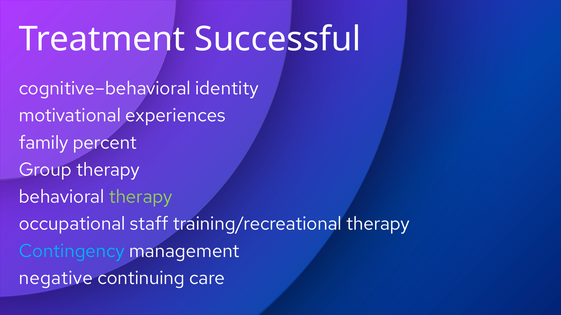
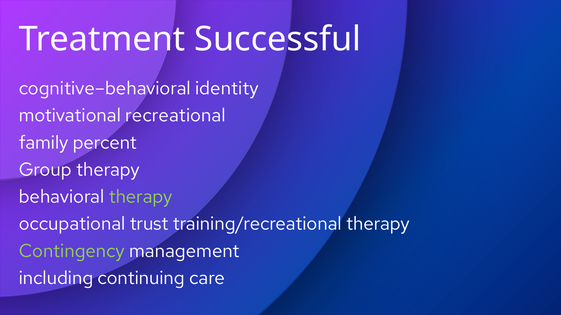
experiences: experiences -> recreational (175, 116)
staff: staff -> trust (149, 224)
Contingency colour: light blue -> light green (72, 251)
negative: negative -> including (56, 278)
